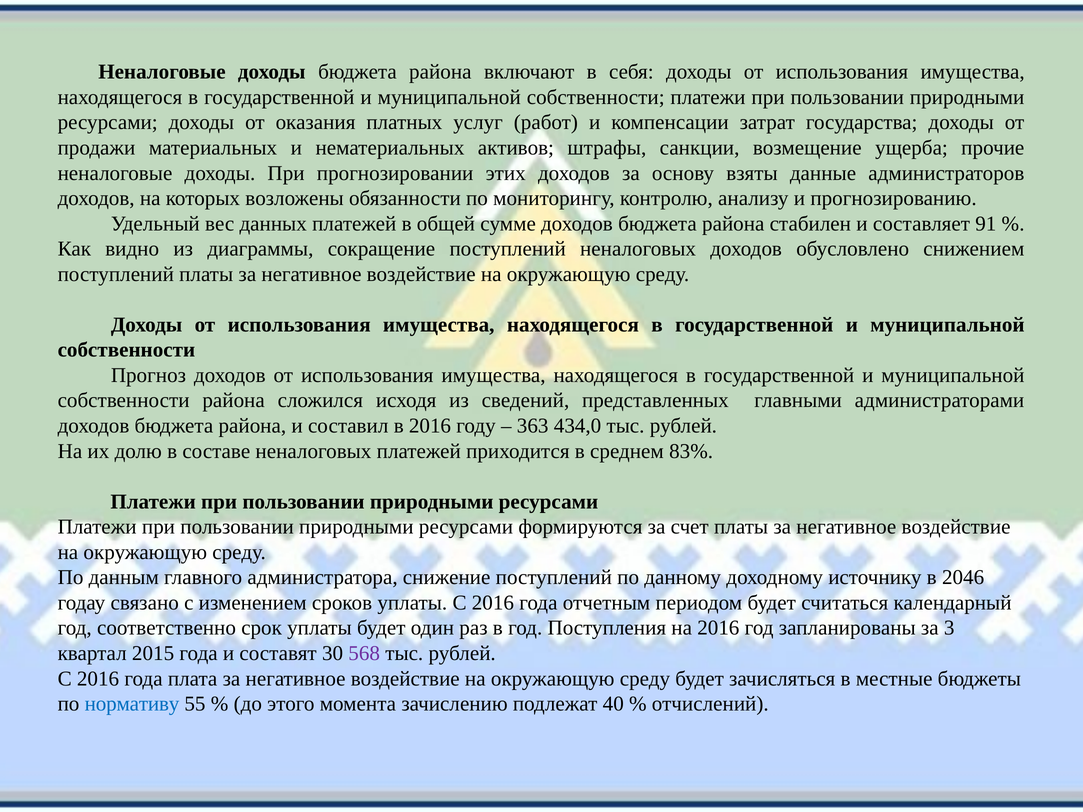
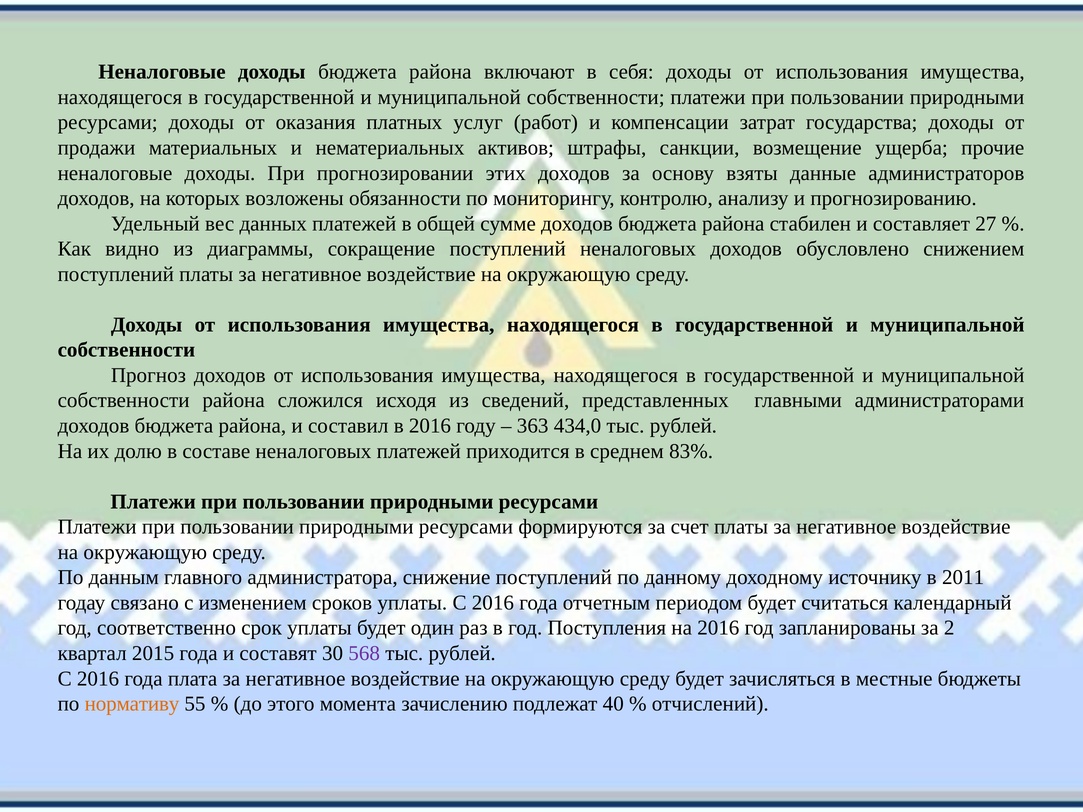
91: 91 -> 27 (986, 224)
2046: 2046 -> 2011 (963, 578)
3: 3 -> 2 (949, 628)
нормативу colour: blue -> orange (132, 704)
